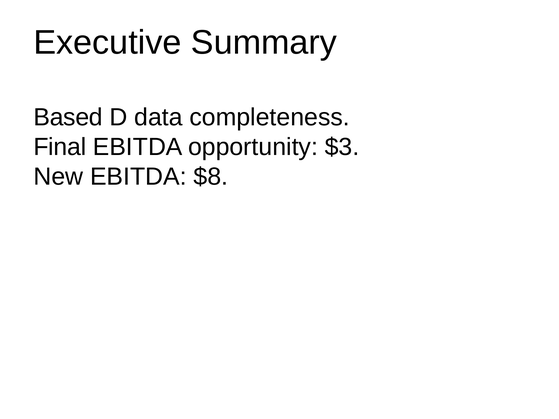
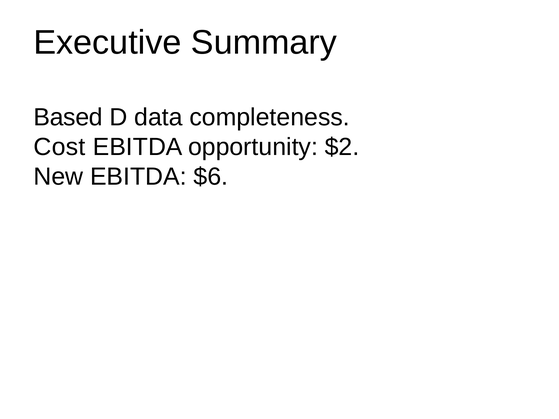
Final: Final -> Cost (60, 147)
$3: $3 -> $2 (342, 147)
$8: $8 -> $6 (211, 177)
